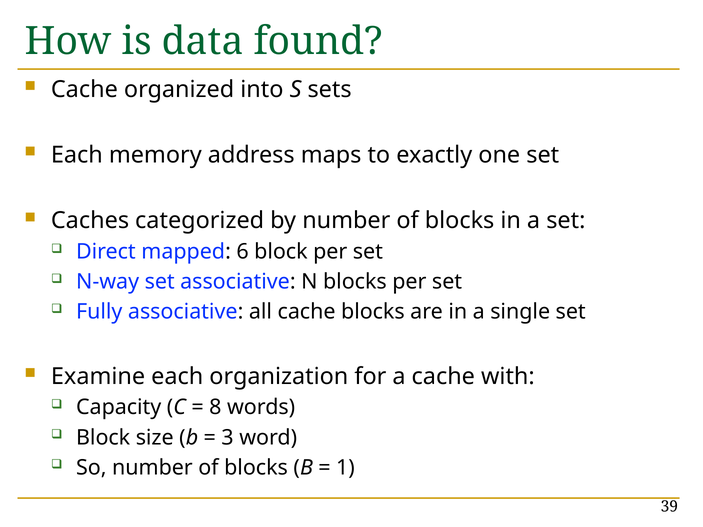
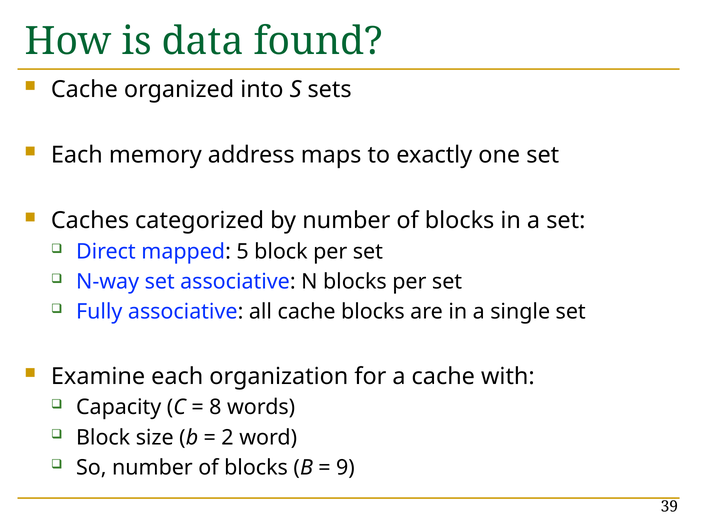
6: 6 -> 5 (243, 252)
3: 3 -> 2 (228, 438)
1: 1 -> 9 (345, 468)
